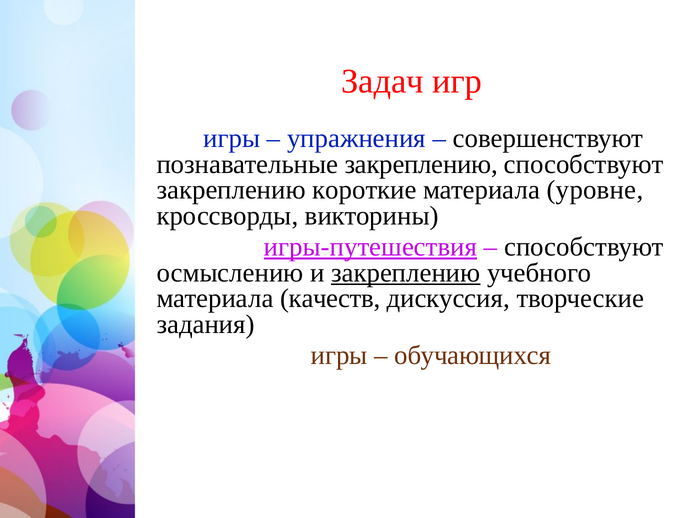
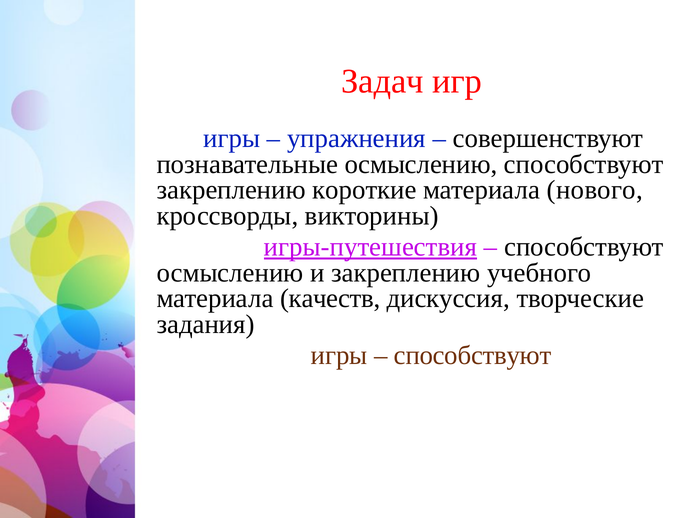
познавательные закреплению: закреплению -> осмыслению (421, 164)
уровне: уровне -> нового (595, 190)
закреплению underline: present -> none (406, 273)
обучающихся: обучающихся -> способствуют (473, 356)
